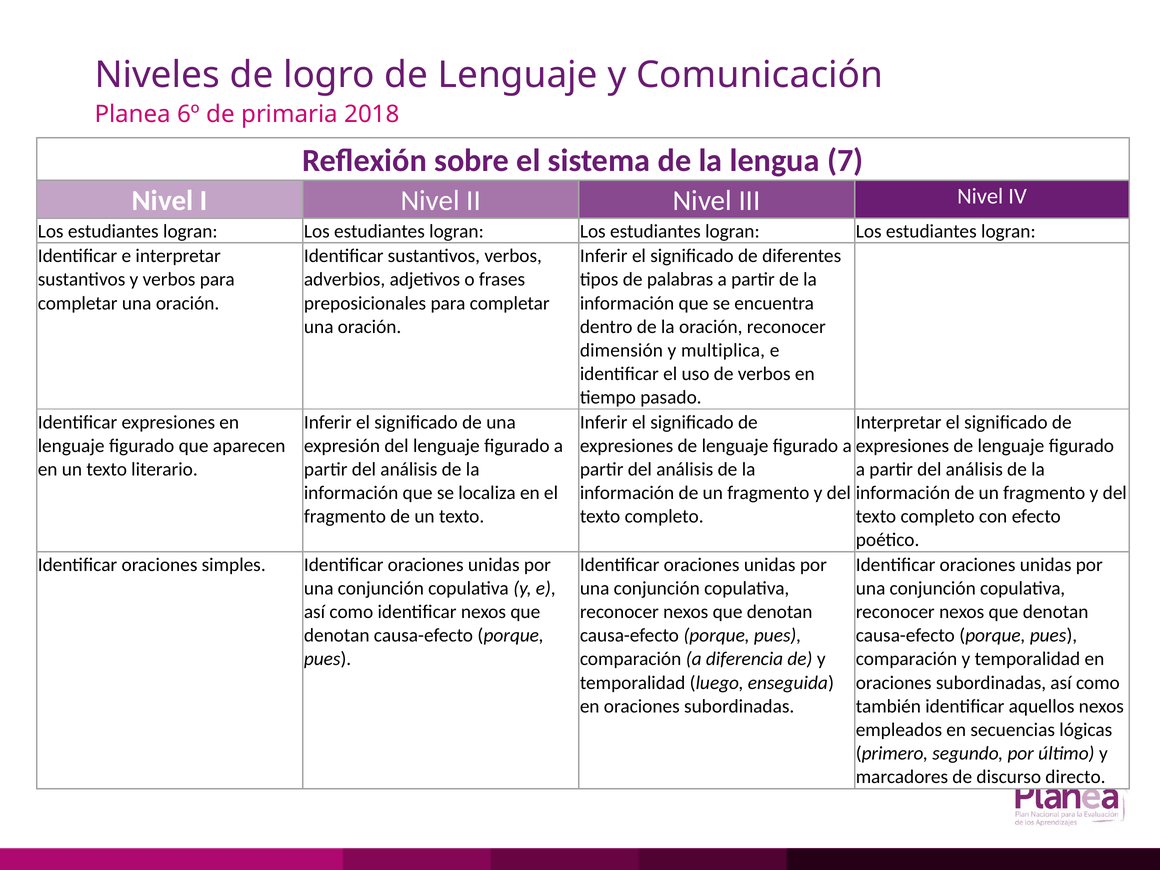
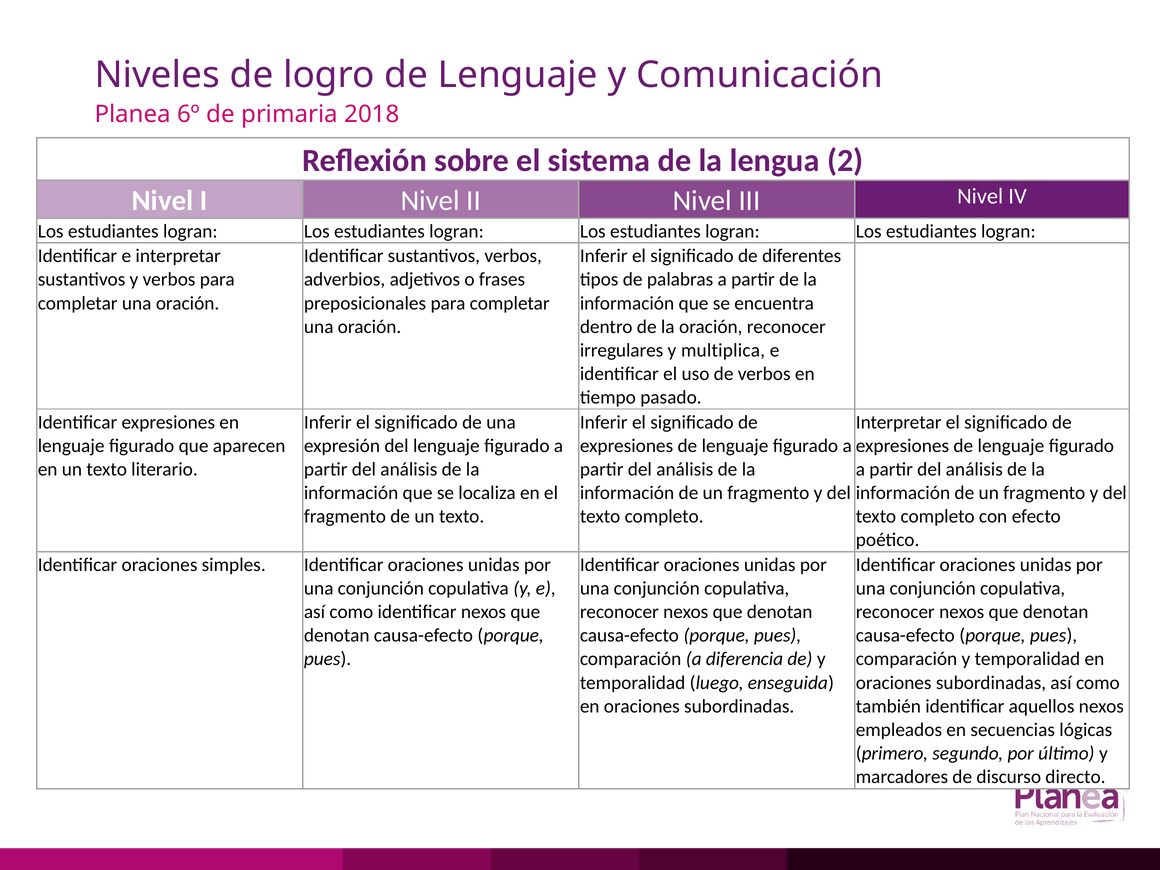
7: 7 -> 2 (845, 161)
dimensión: dimensión -> irregulares (622, 350)
